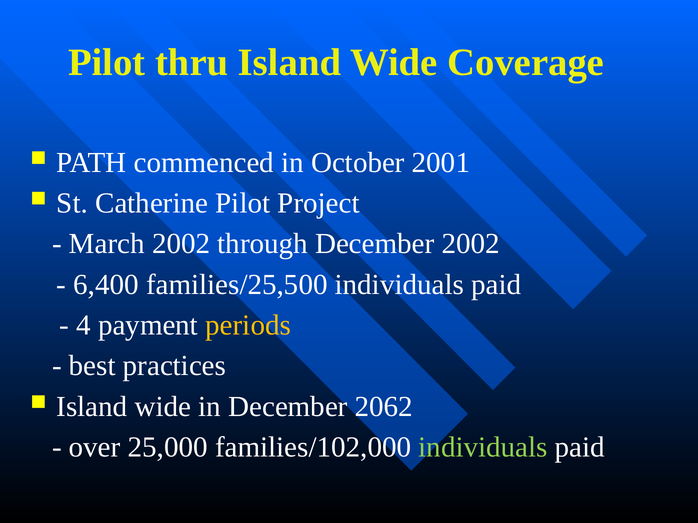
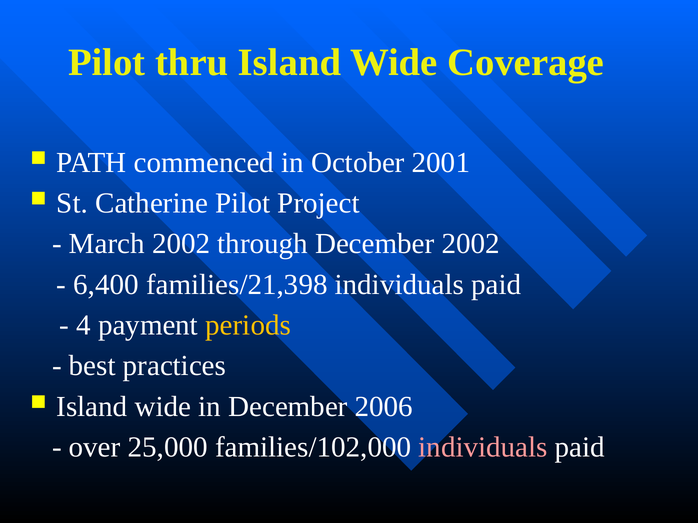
families/25,500: families/25,500 -> families/21,398 (237, 285)
2062: 2062 -> 2006 (384, 407)
individuals colour: light green -> pink (483, 448)
